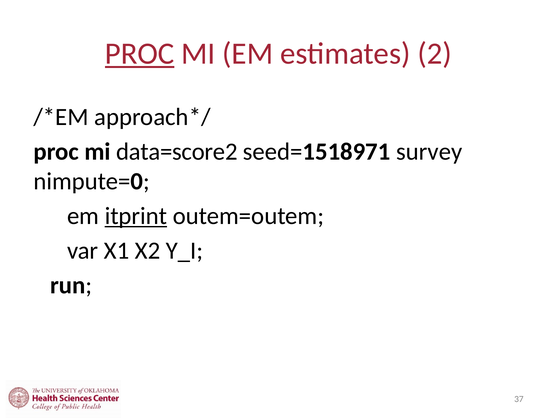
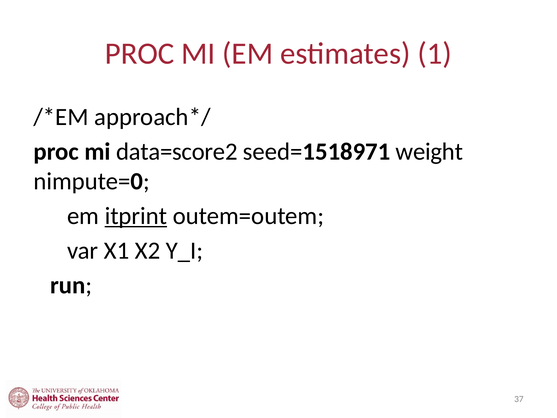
PROC underline: present -> none (140, 54)
2: 2 -> 1 (435, 54)
survey: survey -> weight (429, 152)
